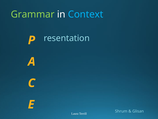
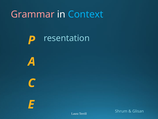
Grammar colour: light green -> pink (33, 14)
